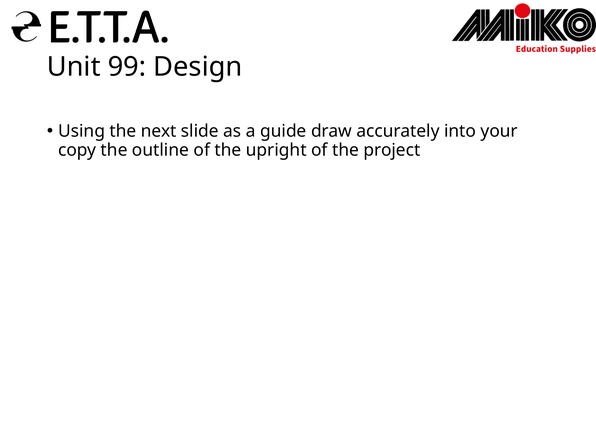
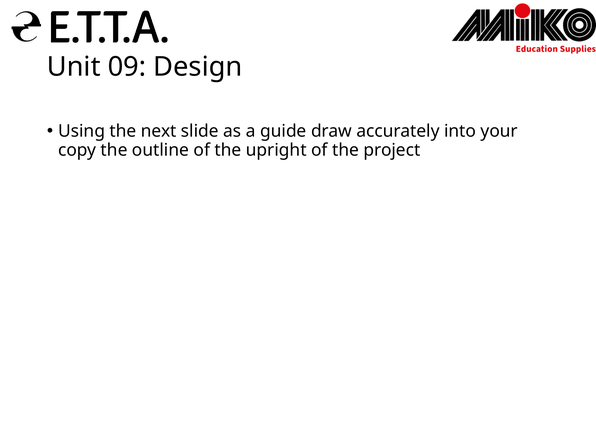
99: 99 -> 09 (127, 67)
